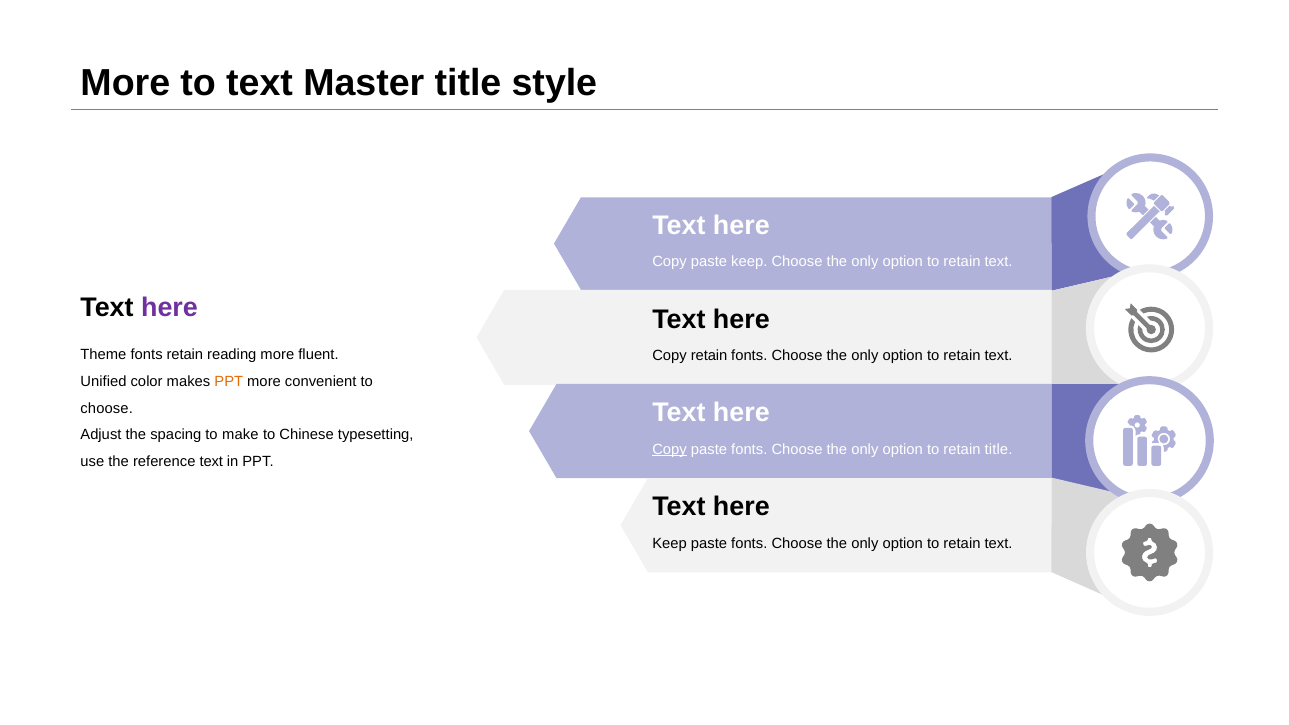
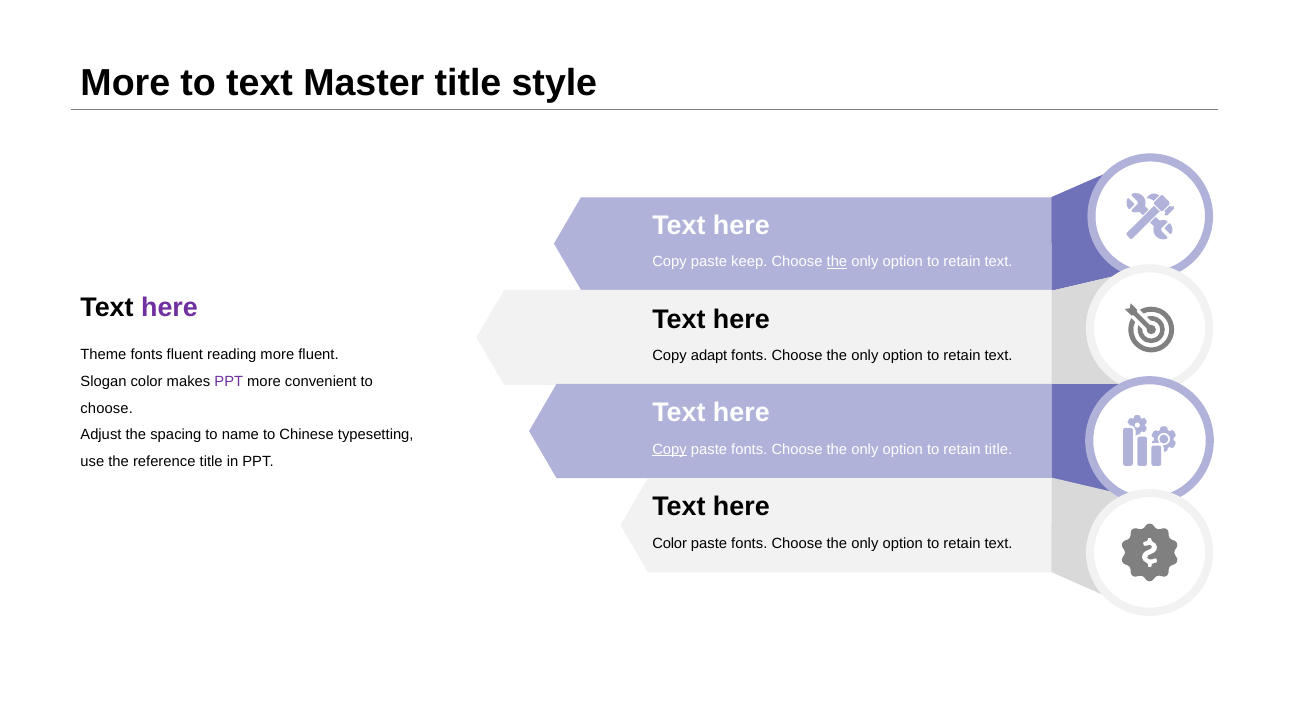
the underline: none -> present (837, 262)
fonts retain: retain -> fluent (185, 355)
Copy retain: retain -> adapt (709, 356)
Unified: Unified -> Slogan (103, 382)
PPT colour: orange -> purple (229, 382)
make: make -> name (240, 435)
reference text: text -> title (211, 461)
Keep: Keep -> Color (670, 544)
